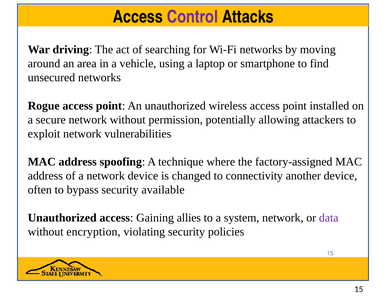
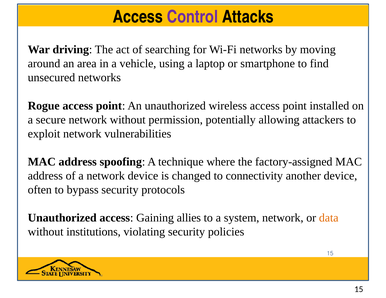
available: available -> protocols (163, 190)
data colour: purple -> orange (329, 218)
encryption: encryption -> institutions (94, 232)
